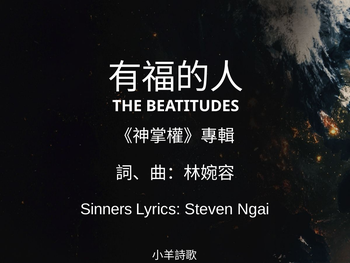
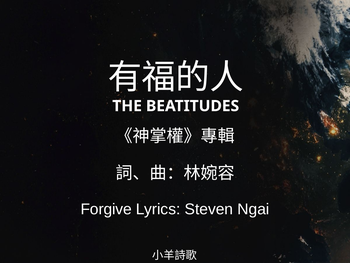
Sinners: Sinners -> Forgive (106, 209)
